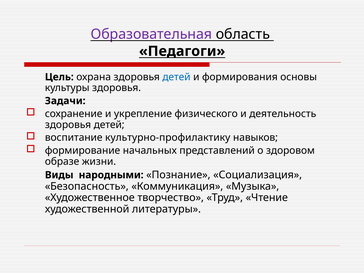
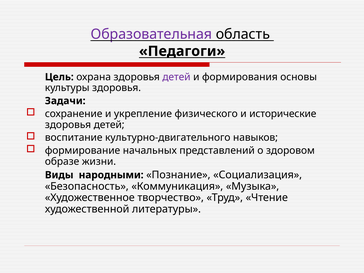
детей colour: blue -> purple (176, 77)
деятельность: деятельность -> исторические (283, 114)
культурно-профилактику: культурно-профилактику -> культурно-двигательного (168, 138)
